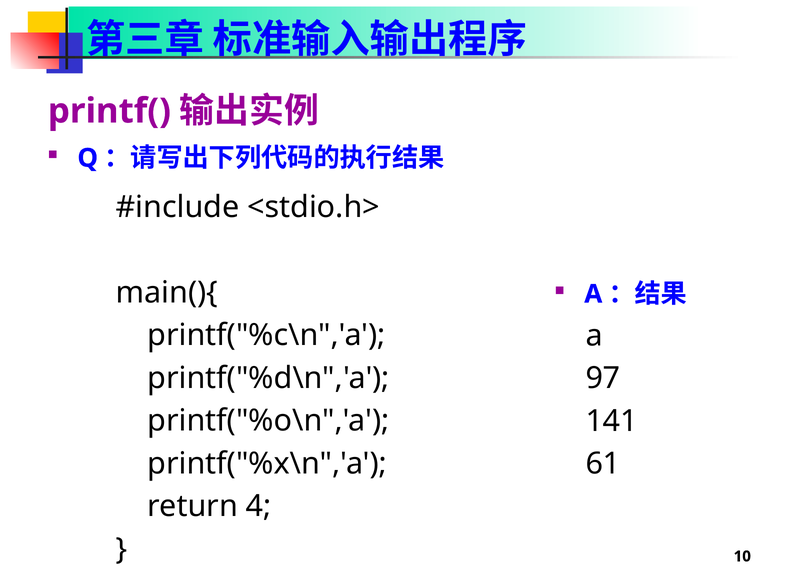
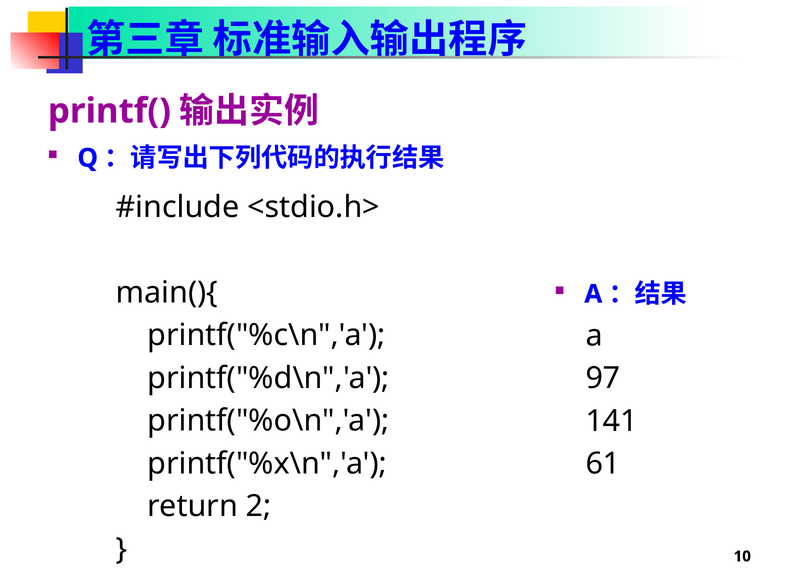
4: 4 -> 2 (259, 507)
